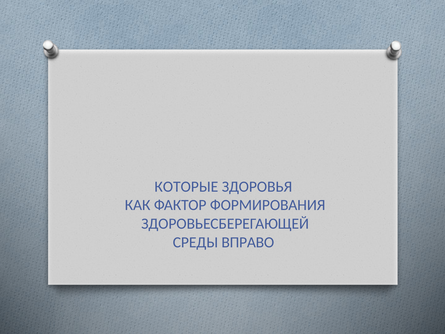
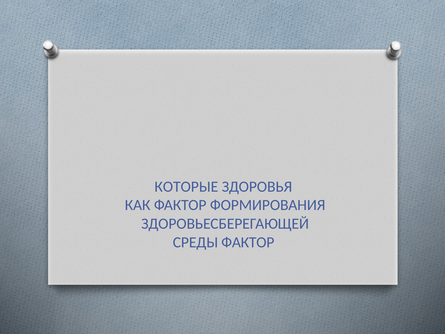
СРЕДЫ ВПРАВО: ВПРАВО -> ФАКТОР (248, 242)
